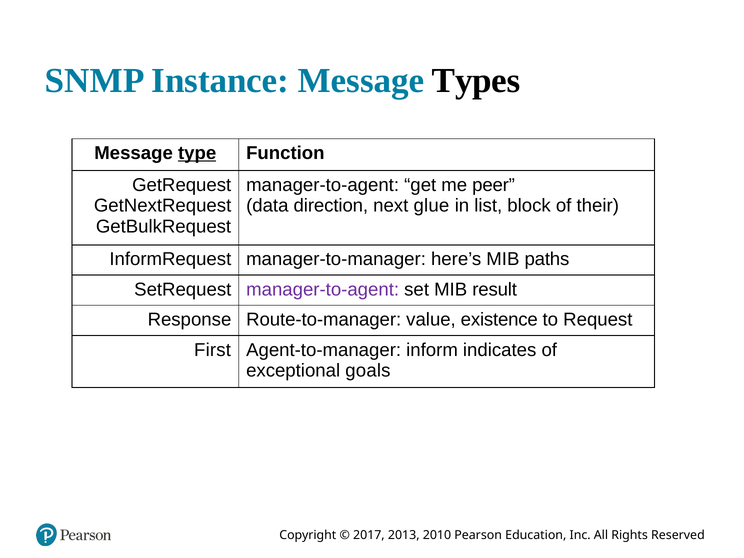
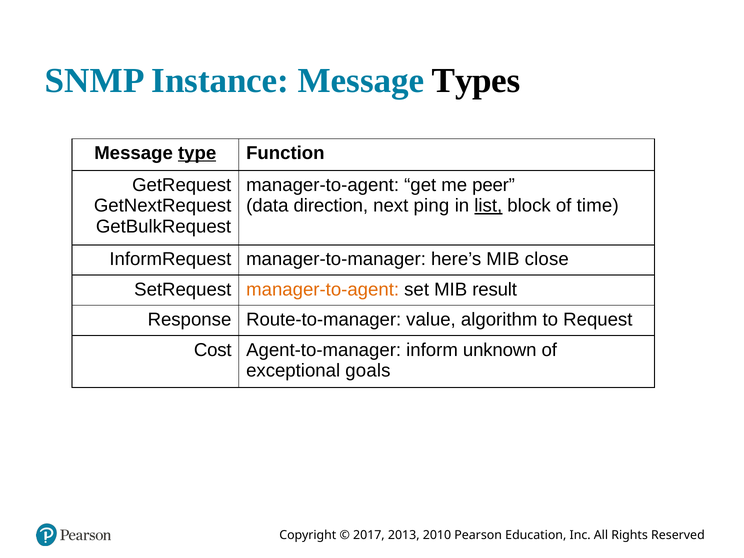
glue: glue -> ping (431, 206)
list underline: none -> present (488, 206)
their: their -> time (598, 206)
paths: paths -> close (547, 259)
manager-to-agent colour: purple -> orange (323, 290)
existence: existence -> algorithm (499, 320)
First: First -> Cost (213, 350)
indicates: indicates -> unknown (500, 350)
